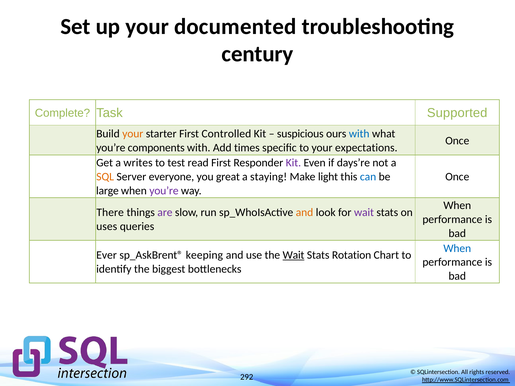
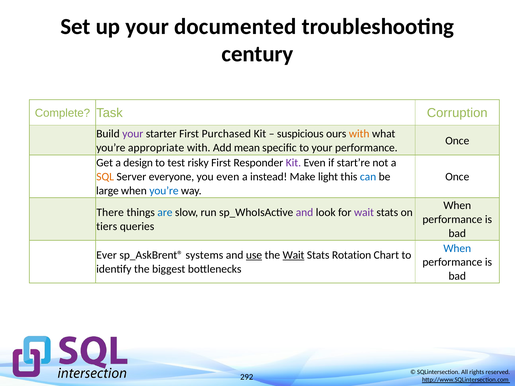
Supported: Supported -> Corruption (457, 113)
your colour: orange -> purple (133, 134)
Controlled: Controlled -> Purchased (226, 134)
with colour: blue -> orange (359, 134)
components: components -> appropriate (156, 148)
times: times -> mean (247, 148)
your expectations: expectations -> performance (366, 148)
writes: writes -> design (138, 163)
read: read -> risky (198, 163)
days’re: days’re -> start’re (353, 163)
you great: great -> even (228, 177)
staying: staying -> instead (269, 177)
you’re colour: purple -> blue (164, 191)
are colour: purple -> blue (165, 213)
and colour: orange -> purple (304, 213)
uses: uses -> tiers (107, 227)
keeping: keeping -> systems (204, 255)
use underline: none -> present (254, 255)
